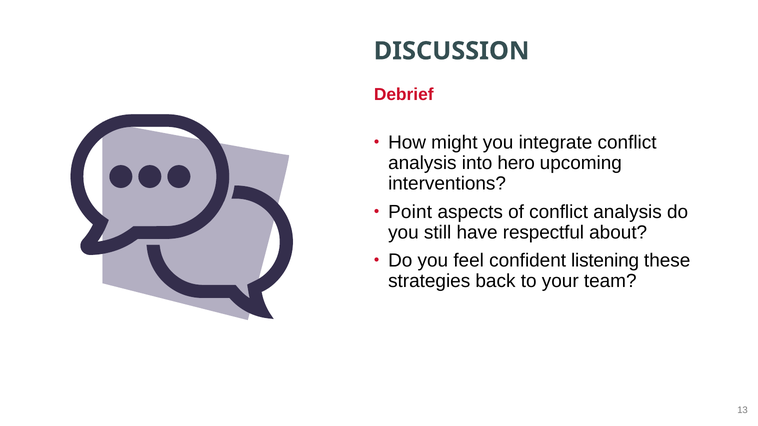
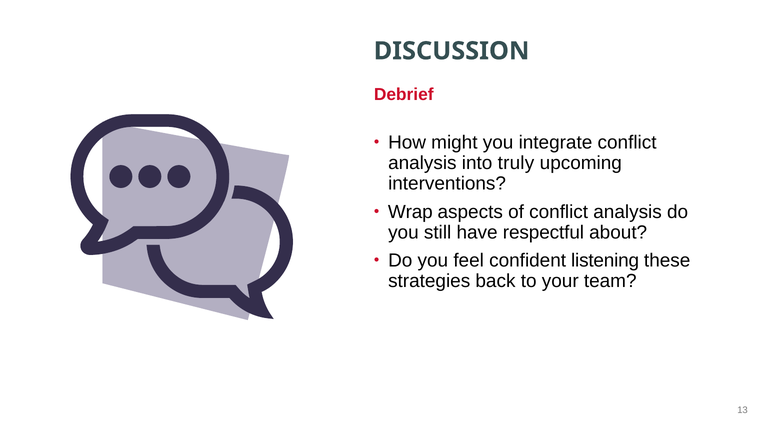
hero: hero -> truly (516, 163)
Point: Point -> Wrap (410, 212)
